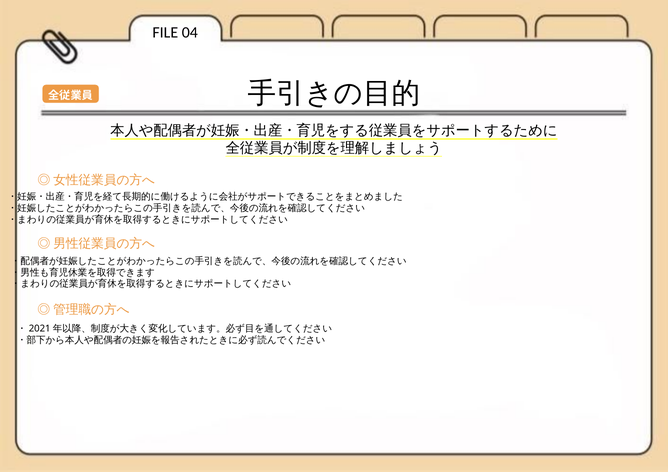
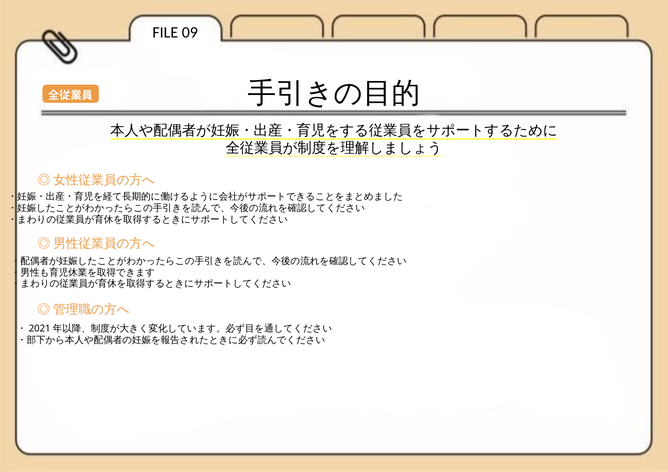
04: 04 -> 09 (190, 33)
